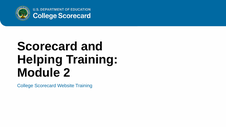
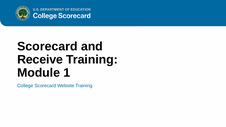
Helping: Helping -> Receive (40, 60)
2: 2 -> 1 (67, 73)
